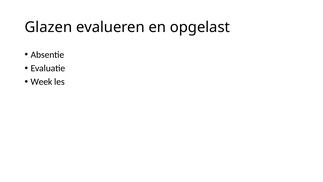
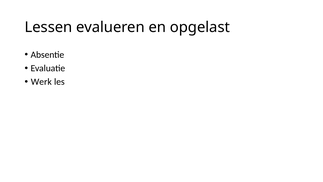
Glazen: Glazen -> Lessen (49, 27)
Week: Week -> Werk (41, 82)
